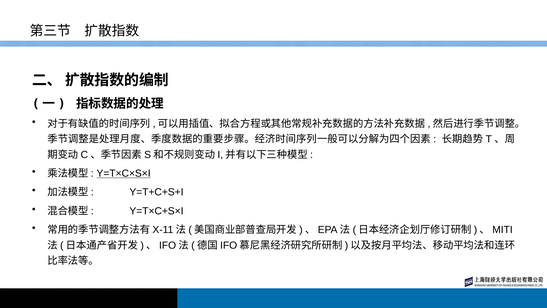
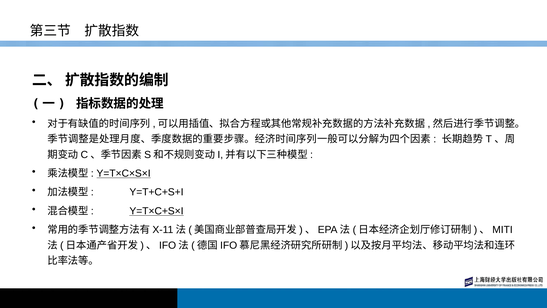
Y=T×C+S×I underline: none -> present (157, 211)
